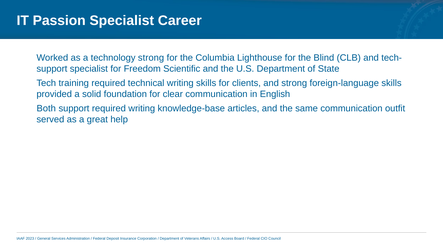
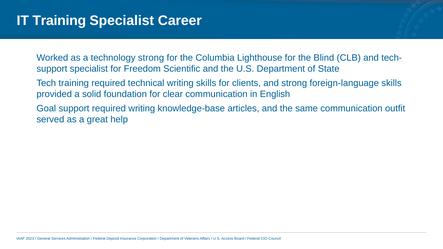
IT Passion: Passion -> Training (59, 21)
Both: Both -> Goal (46, 108)
